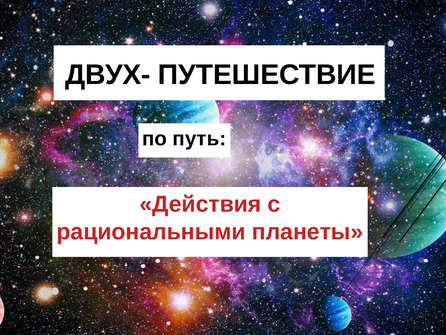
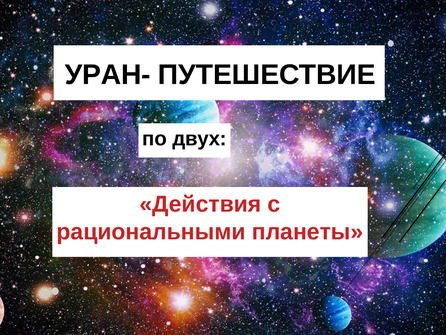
ДВУХ-: ДВУХ- -> УРАН- (108, 75)
путь: путь -> двух (200, 139)
